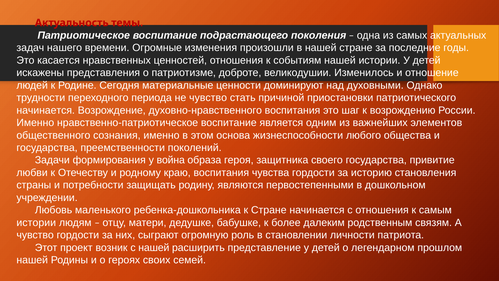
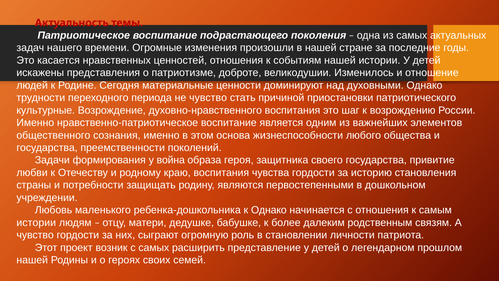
начинается: начинается -> культурные (46, 110)
к Стране: Стране -> Однако (269, 210)
с нашей: нашей -> самых (154, 247)
